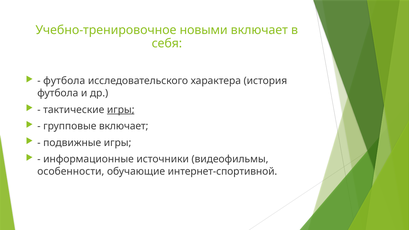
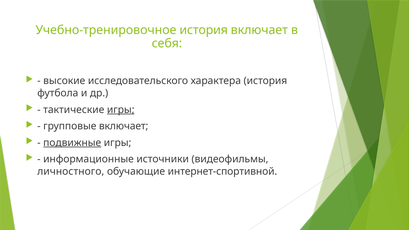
Учебно-тренировочное новыми: новыми -> история (204, 30)
футбола: футбола -> высокие (64, 81)
подвижные underline: none -> present (72, 143)
особенности: особенности -> личностного (71, 172)
